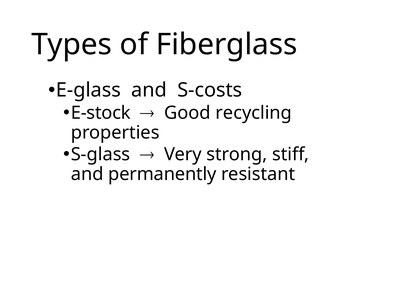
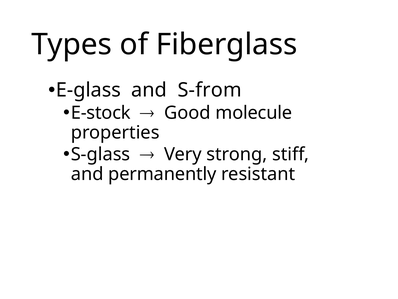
S-costs: S-costs -> S-from (210, 90)
recycling: recycling -> molecule (254, 113)
